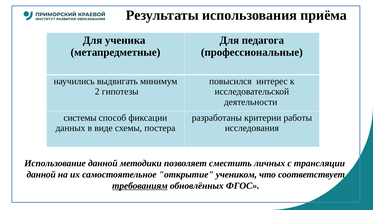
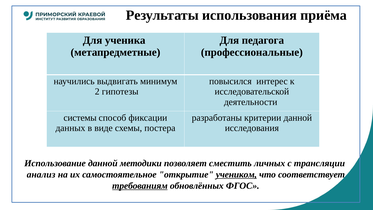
критерии работы: работы -> данной (298, 118)
данной: данной -> анализ (41, 174)
учеником underline: none -> present (236, 174)
